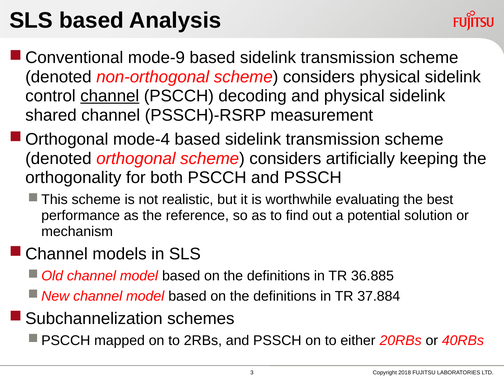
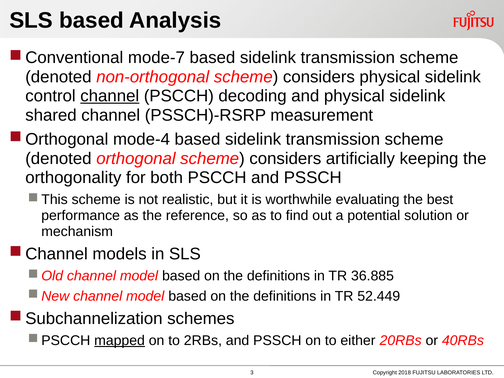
mode-9: mode-9 -> mode-7 (156, 58)
37.884: 37.884 -> 52.449 (379, 296)
mapped underline: none -> present (120, 341)
